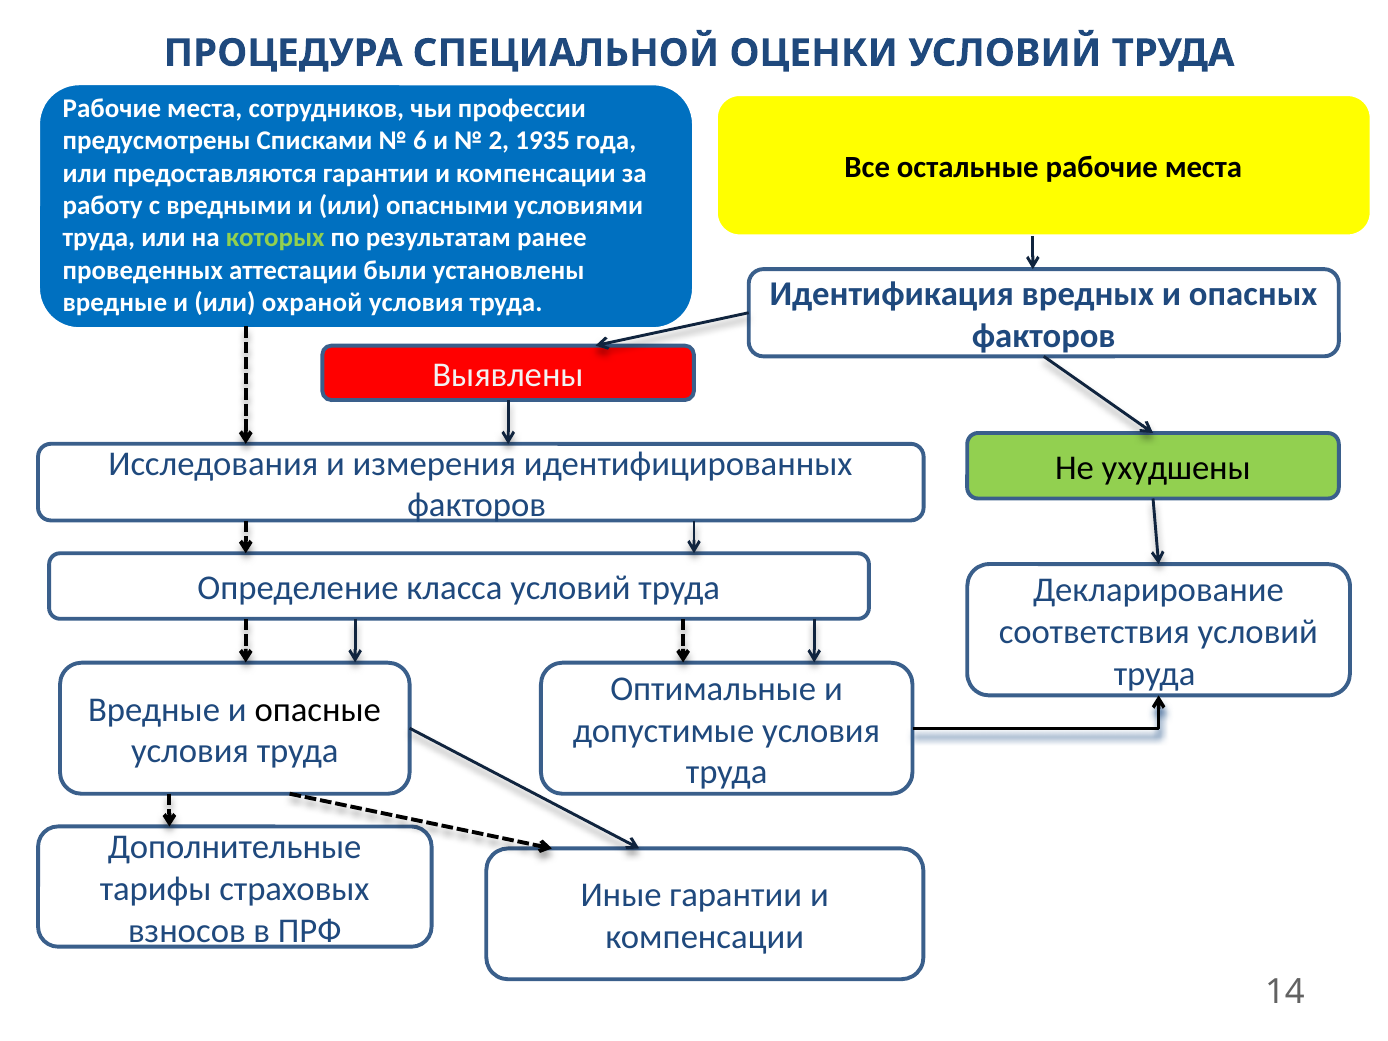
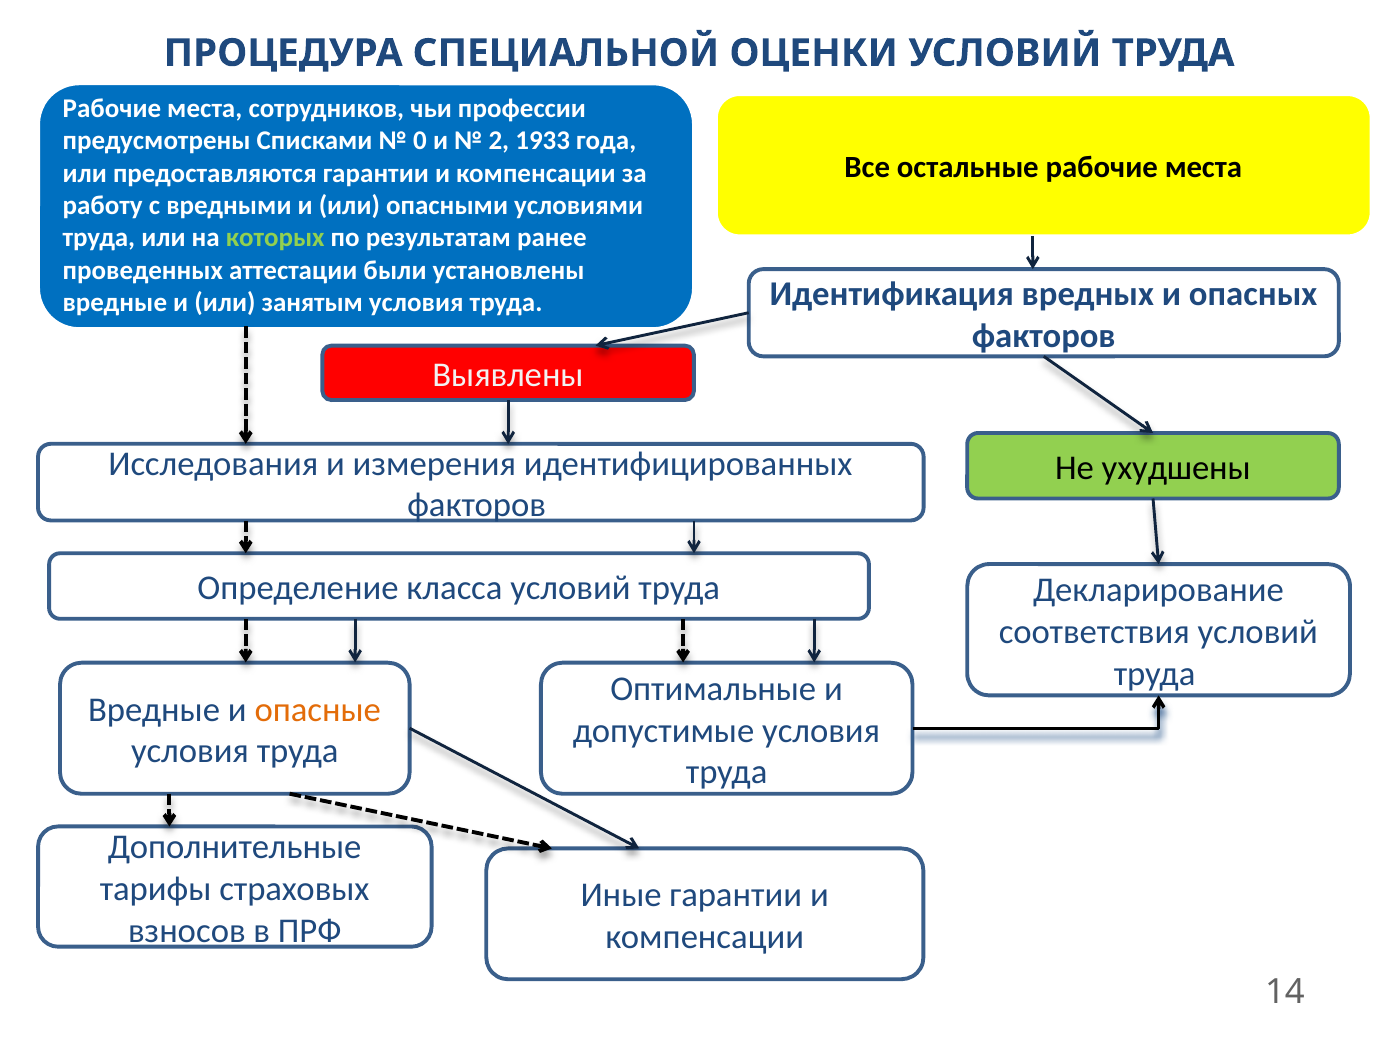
6: 6 -> 0 (420, 141)
1935: 1935 -> 1933 (543, 141)
охраной: охраной -> занятым (312, 303)
опасные colour: black -> orange (318, 710)
